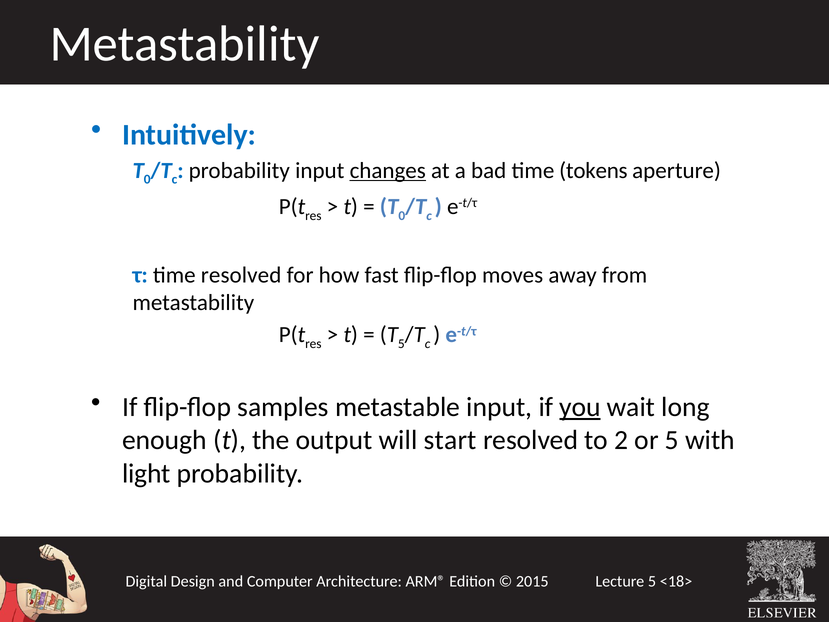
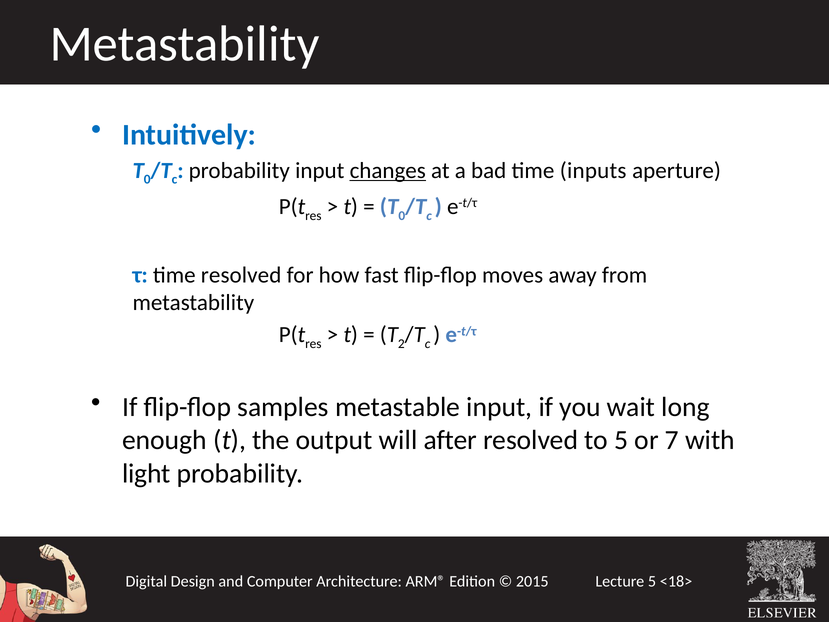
tokens: tokens -> inputs (593, 171)
T 5: 5 -> 2 (401, 344)
you underline: present -> none (580, 407)
start: start -> after (450, 440)
to 2: 2 -> 5 (621, 440)
or 5: 5 -> 7 (672, 440)
